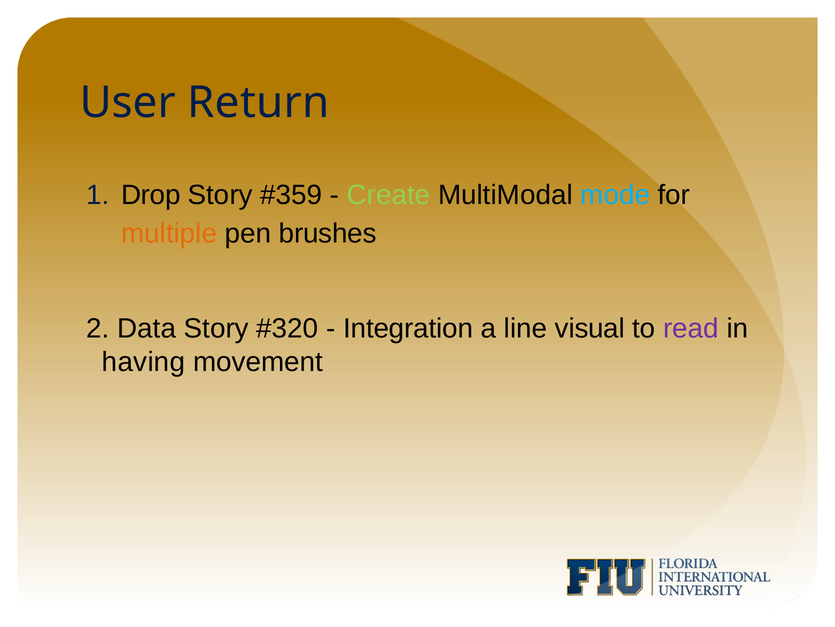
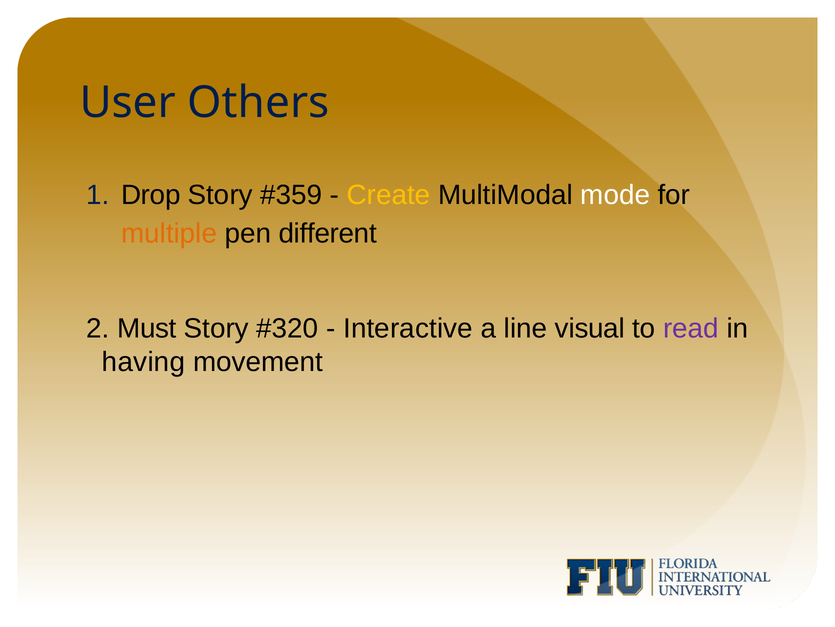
Return: Return -> Others (258, 103)
Create colour: light green -> yellow (389, 195)
mode colour: light blue -> white (615, 195)
brushes: brushes -> different (328, 233)
Data: Data -> Must (147, 328)
Integration: Integration -> Interactive (408, 328)
